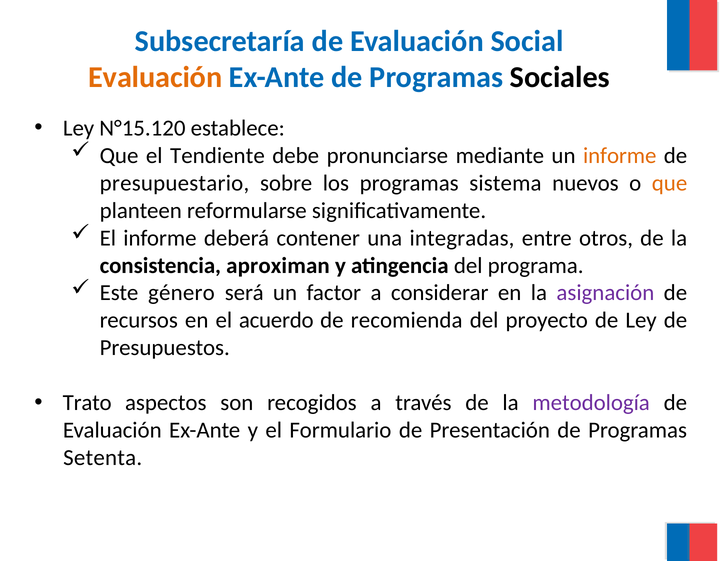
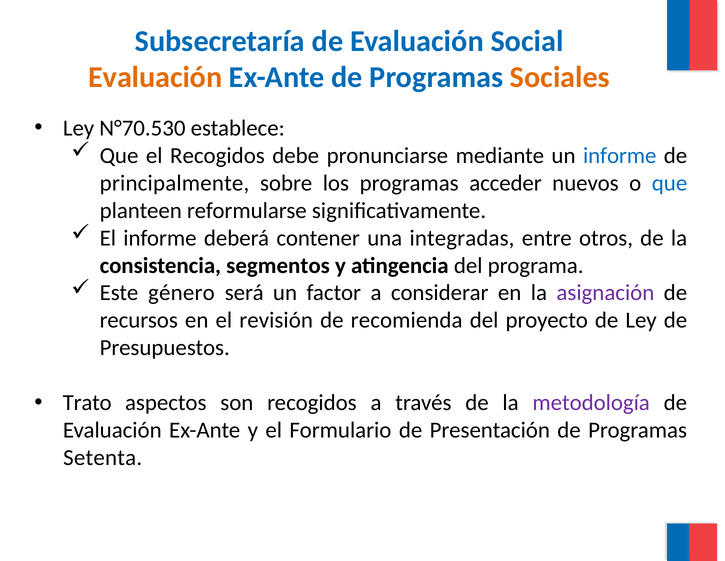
Sociales colour: black -> orange (560, 77)
N°15.120: N°15.120 -> N°70.530 (142, 128)
el Tendiente: Tendiente -> Recogidos (217, 156)
informe colour: orange -> blue (620, 156)
presupuestario: presupuestario -> principalmente (174, 183)
sistema: sistema -> acceder (506, 183)
que colour: orange -> blue (670, 183)
aproximan: aproximan -> segmentos (278, 266)
acuerdo: acuerdo -> revisión (276, 321)
